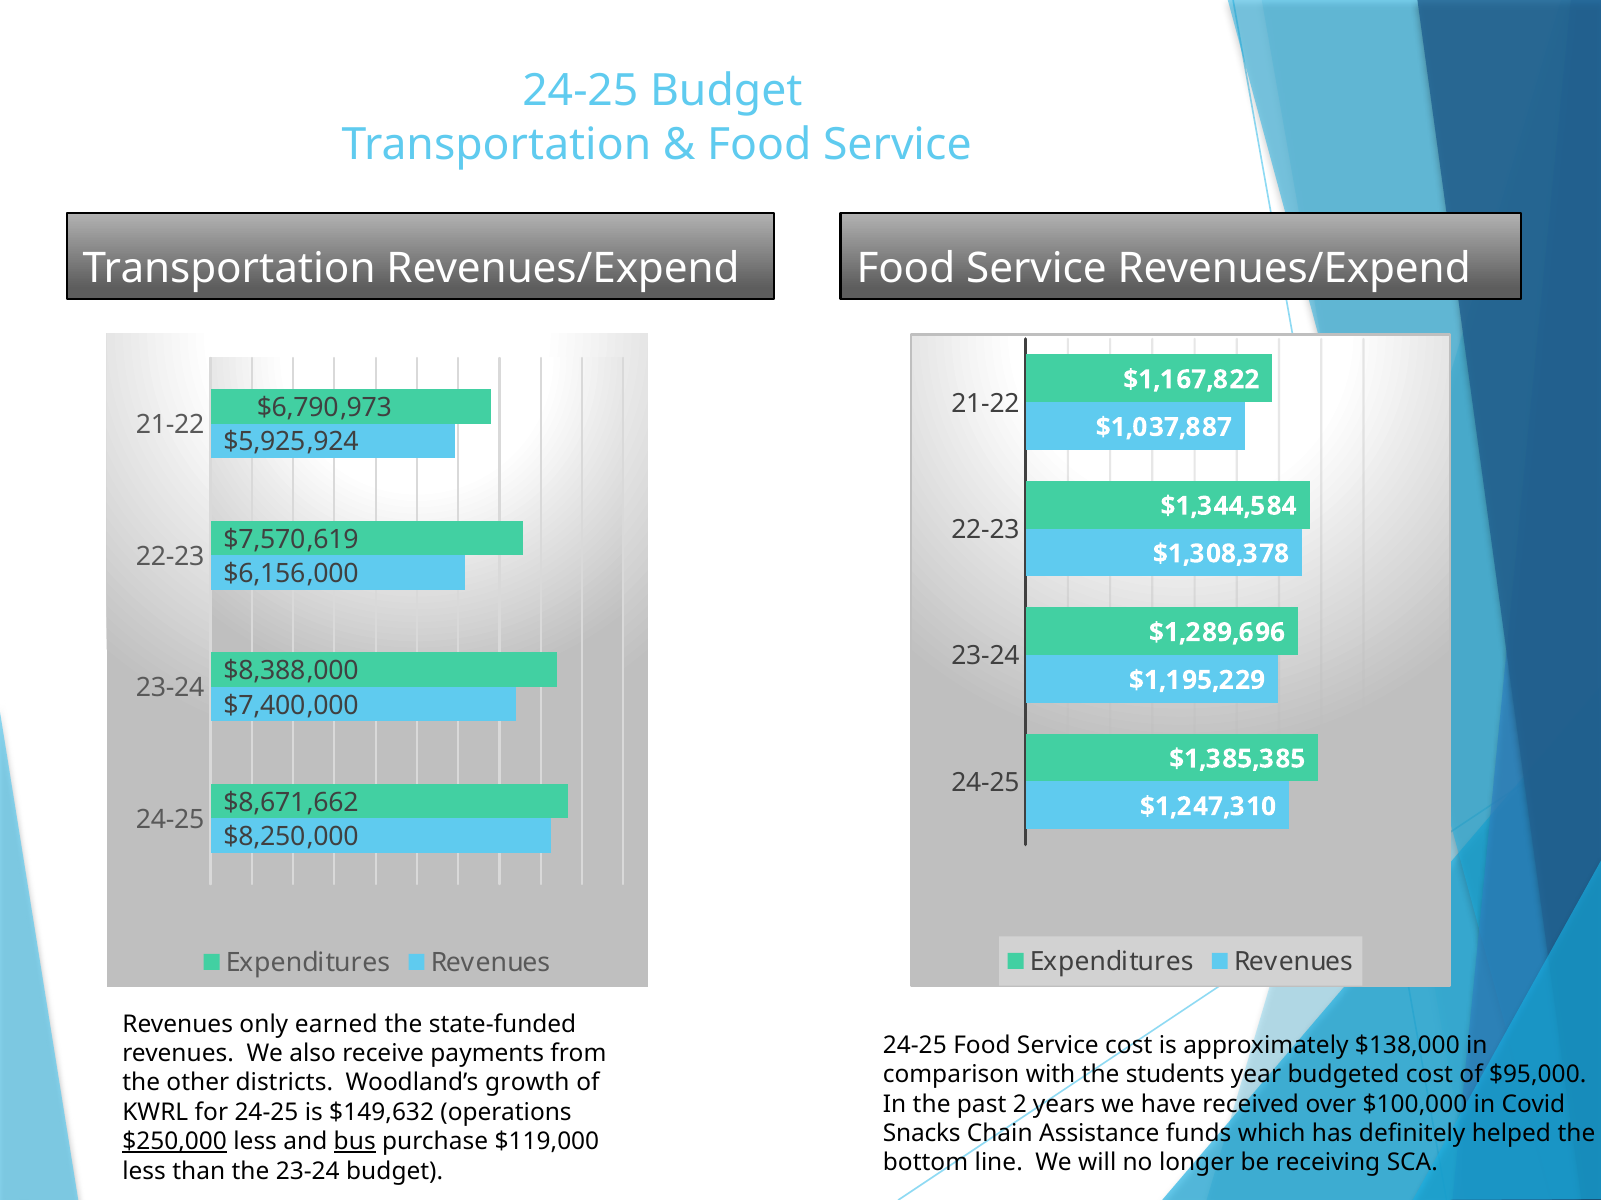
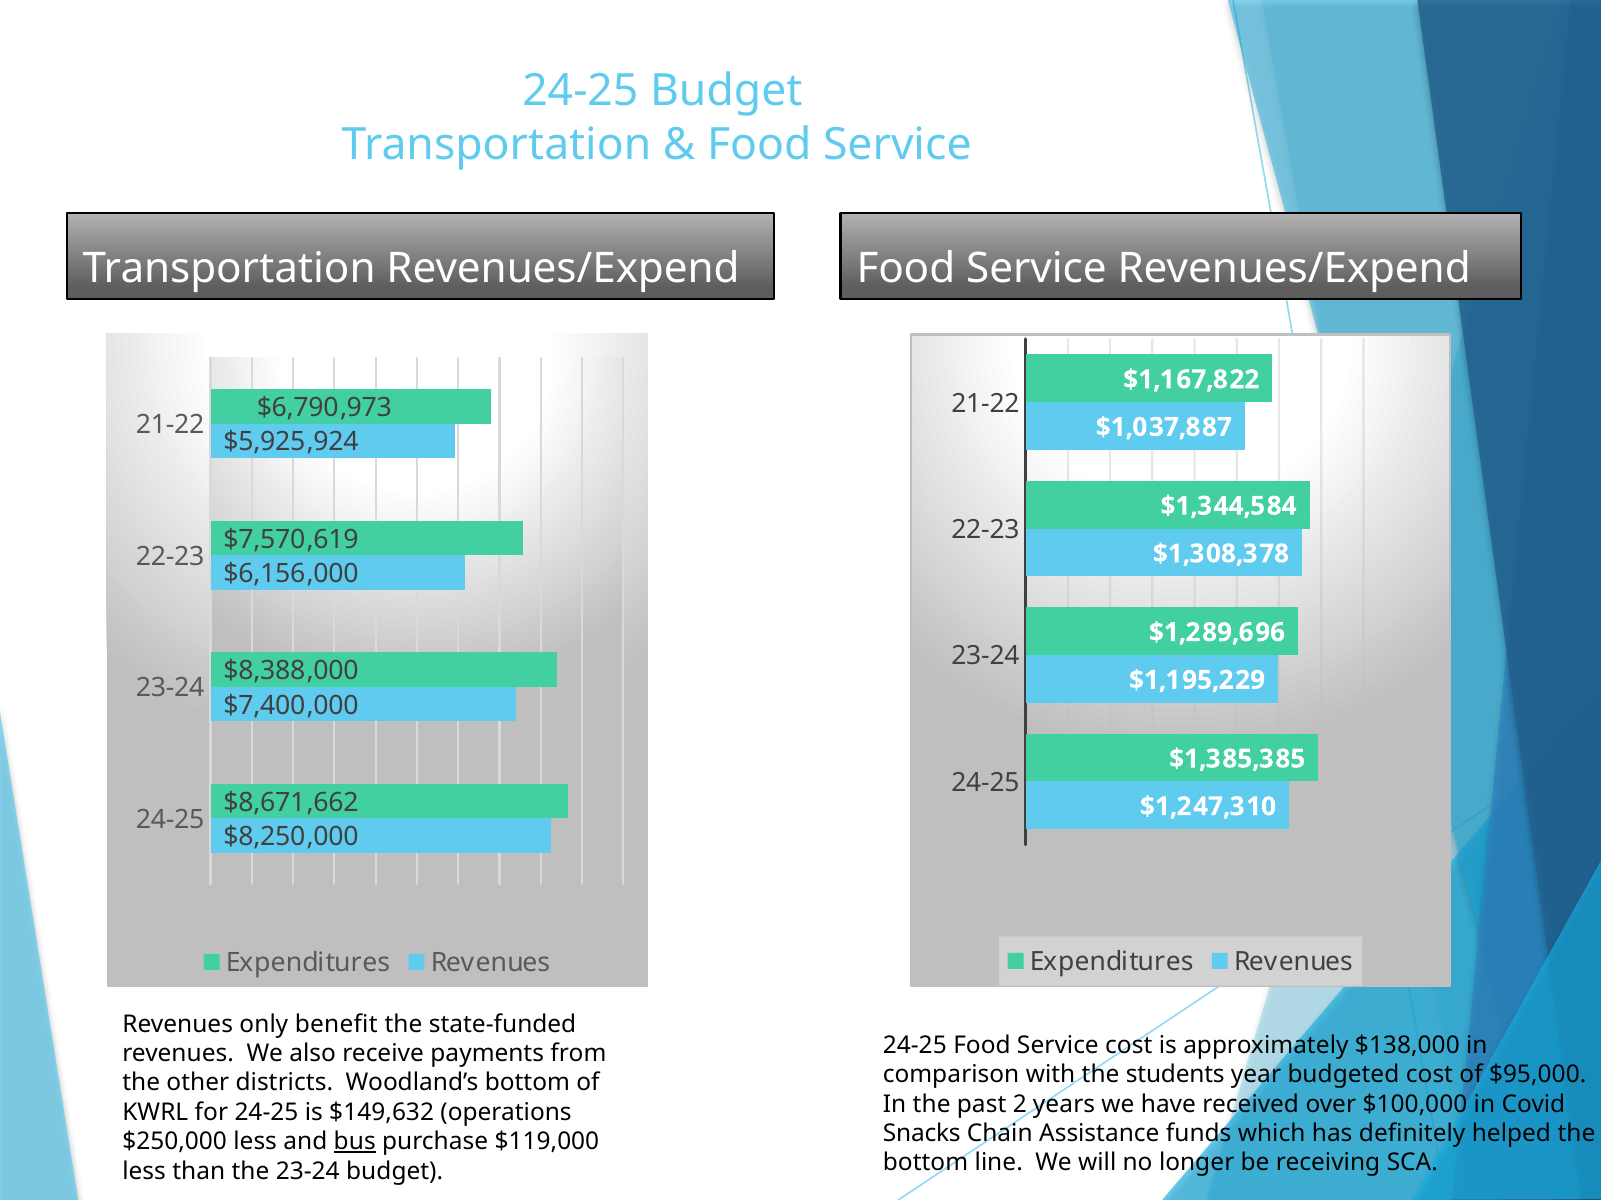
earned: earned -> benefit (336, 1025)
Woodland’s growth: growth -> bottom (527, 1084)
$250,000 underline: present -> none (175, 1142)
